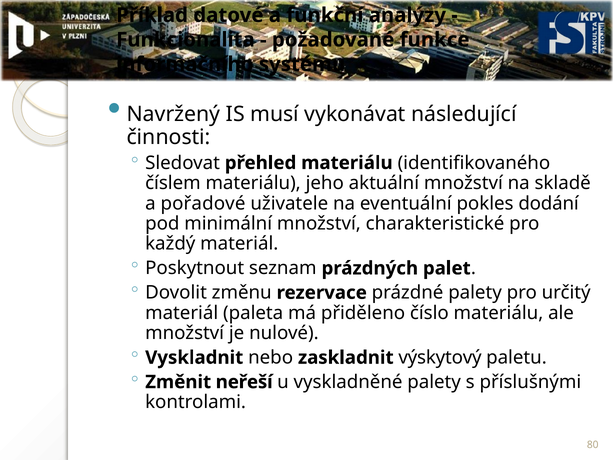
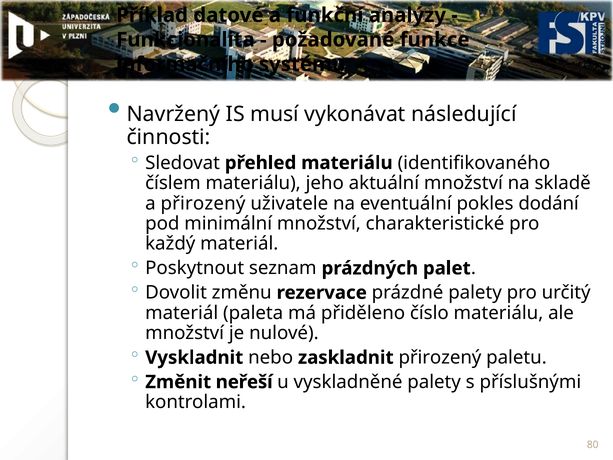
a pořadové: pořadové -> přirozený (203, 203)
zaskladnit výskytový: výskytový -> přirozený (440, 357)
